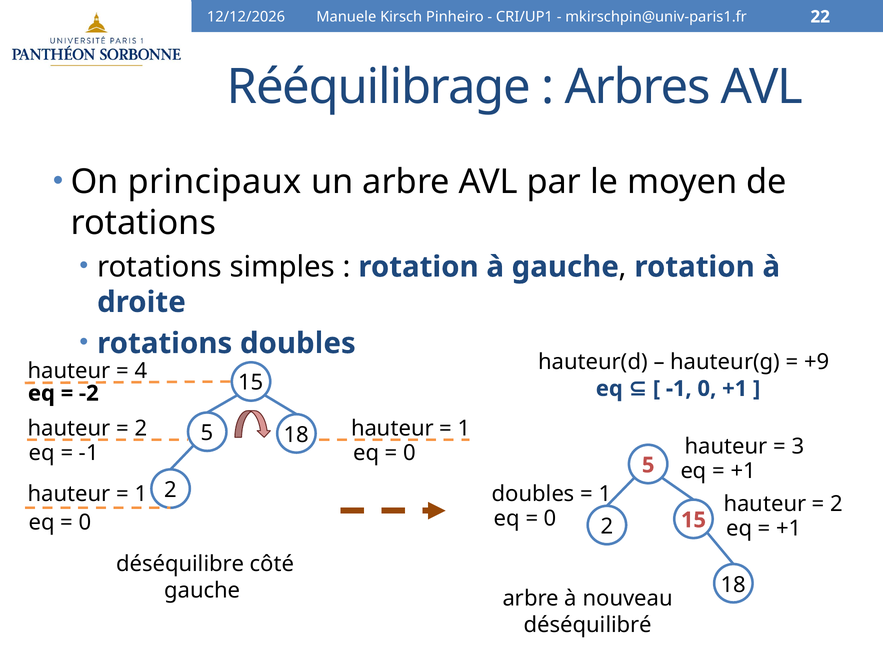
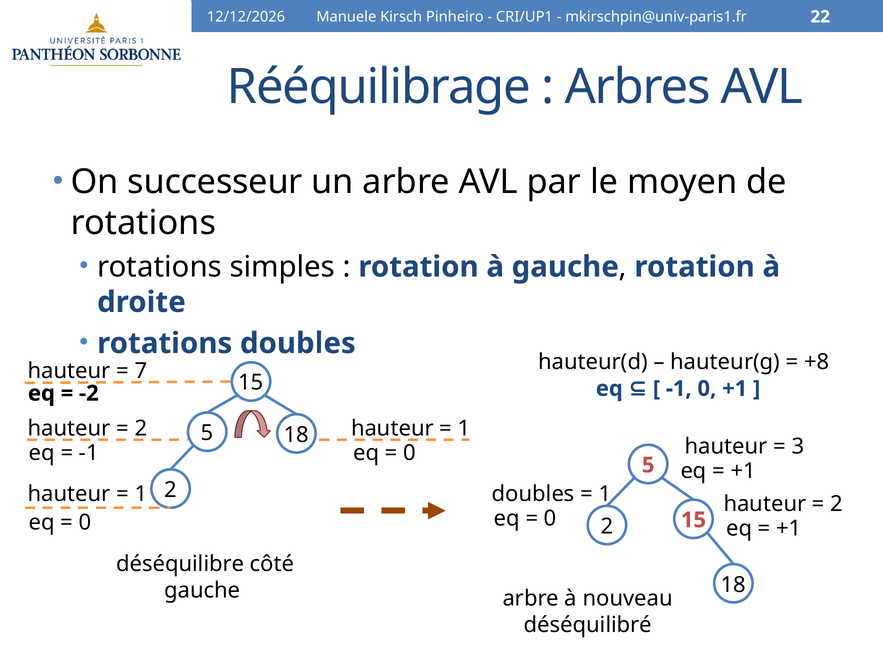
principaux: principaux -> successeur (215, 182)
+9: +9 -> +8 (817, 362)
4: 4 -> 7 (141, 371)
